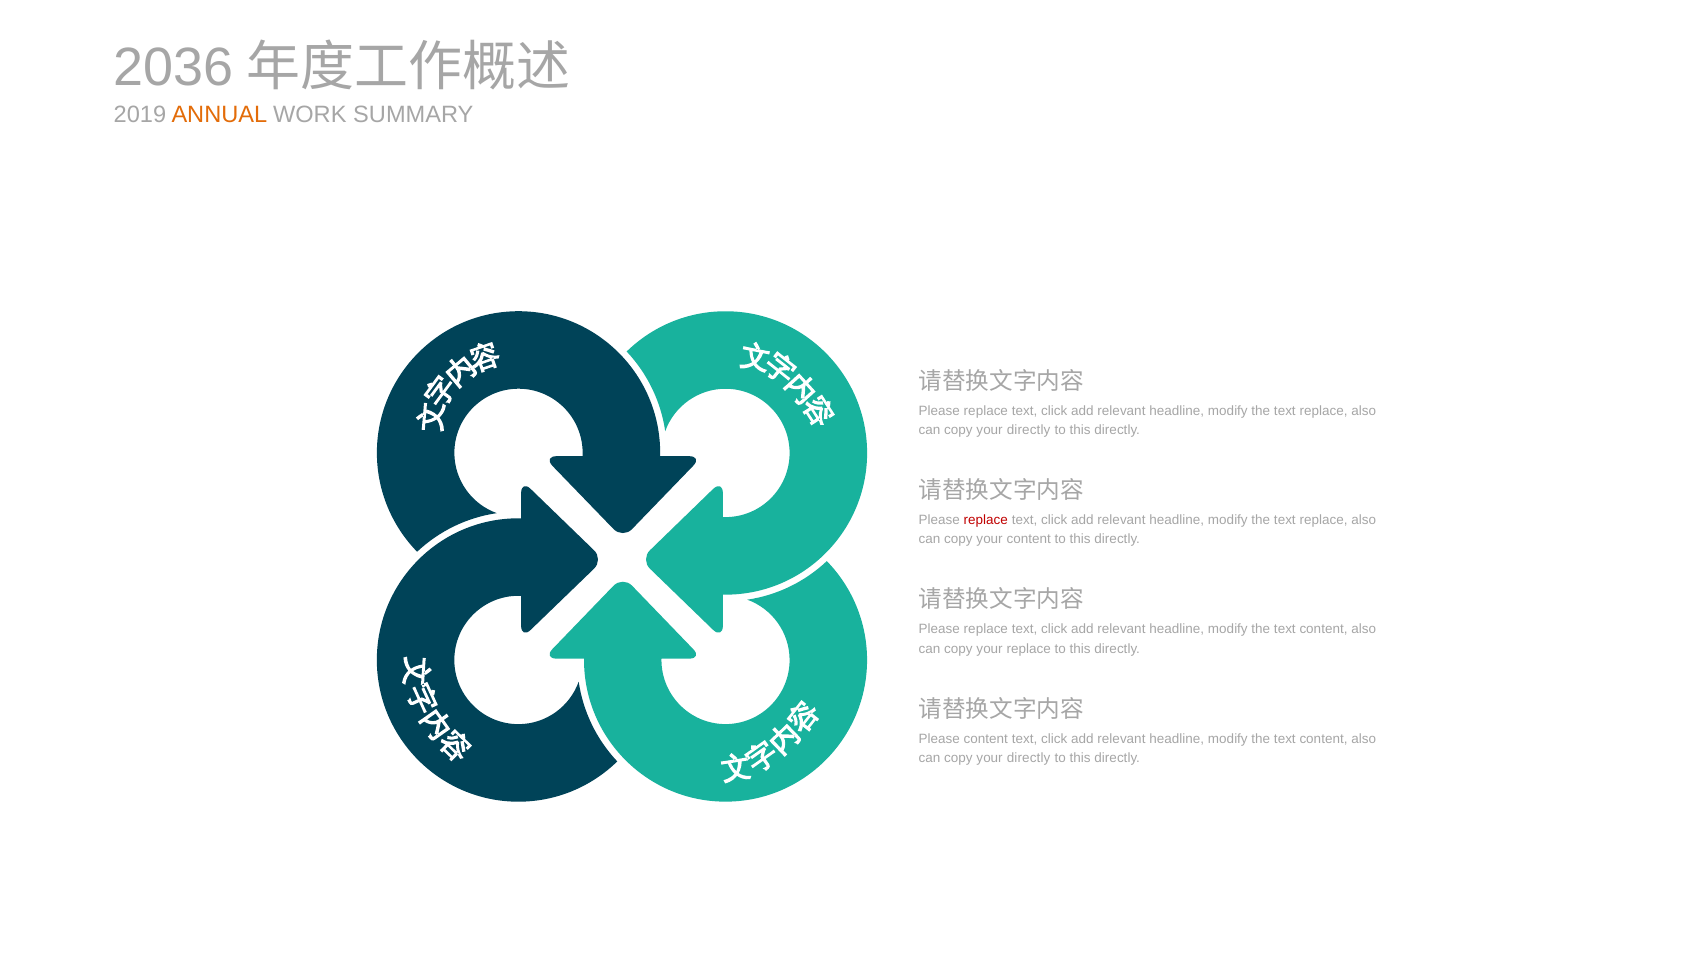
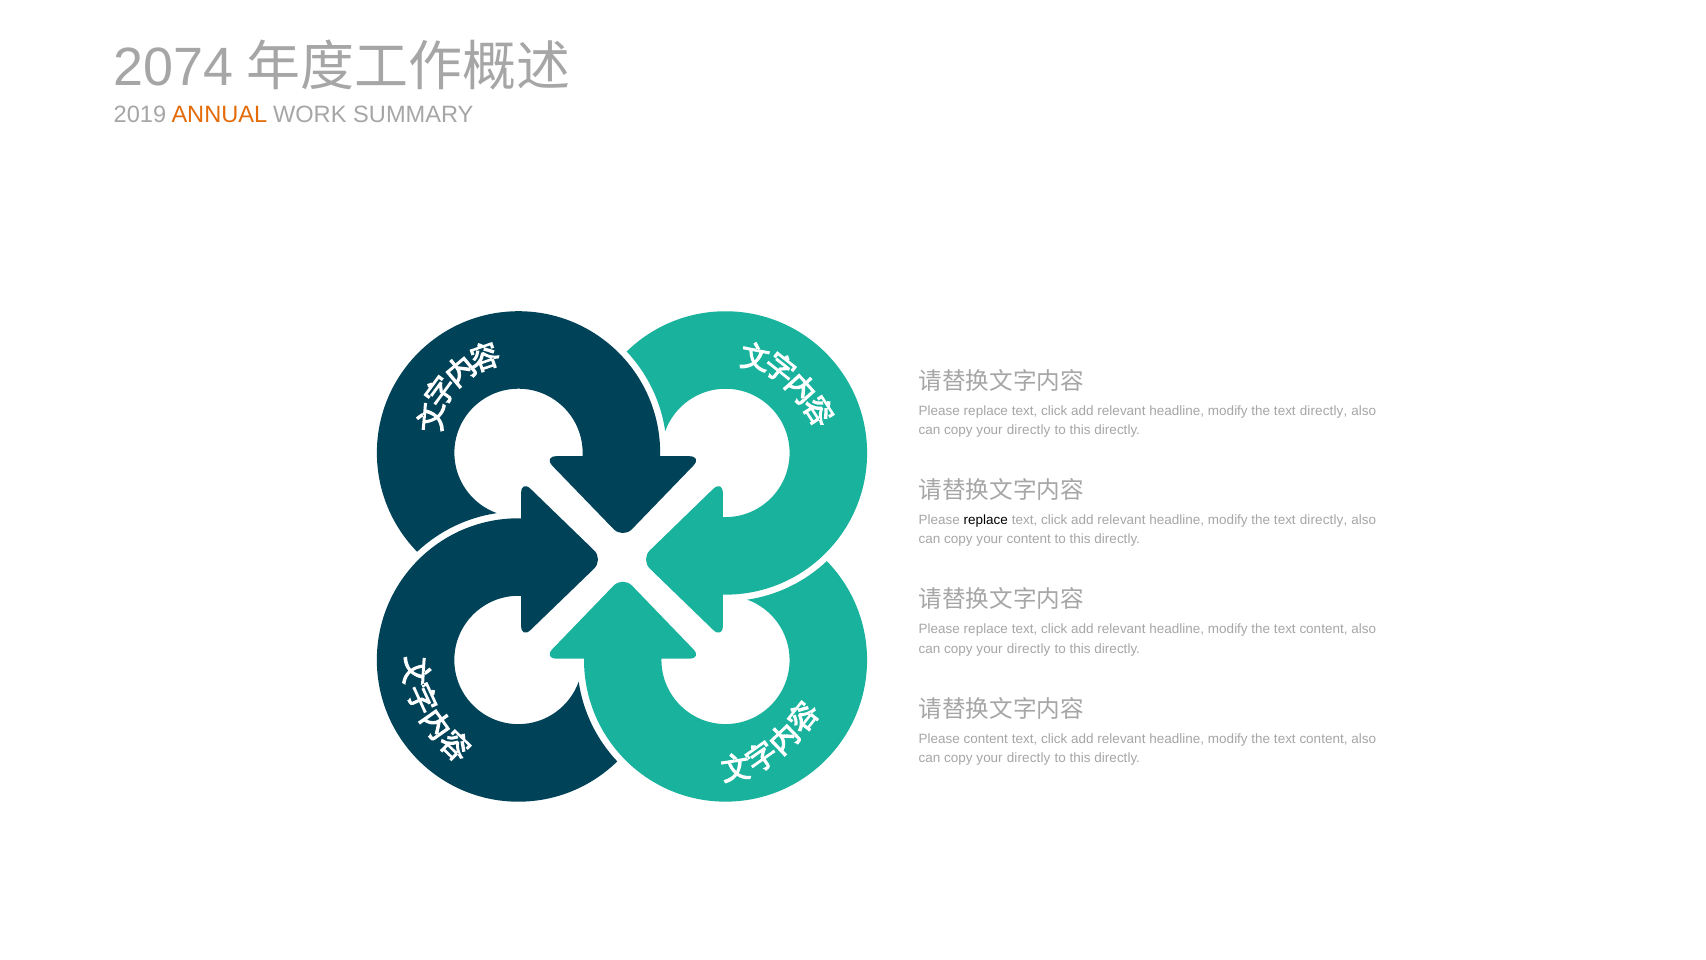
2036: 2036 -> 2074 (174, 67)
replace: replace -> directly (1324, 411)
replace colour: red -> black (986, 520)
replace: replace -> directly (1324, 520)
replace: replace -> directly (1029, 648)
